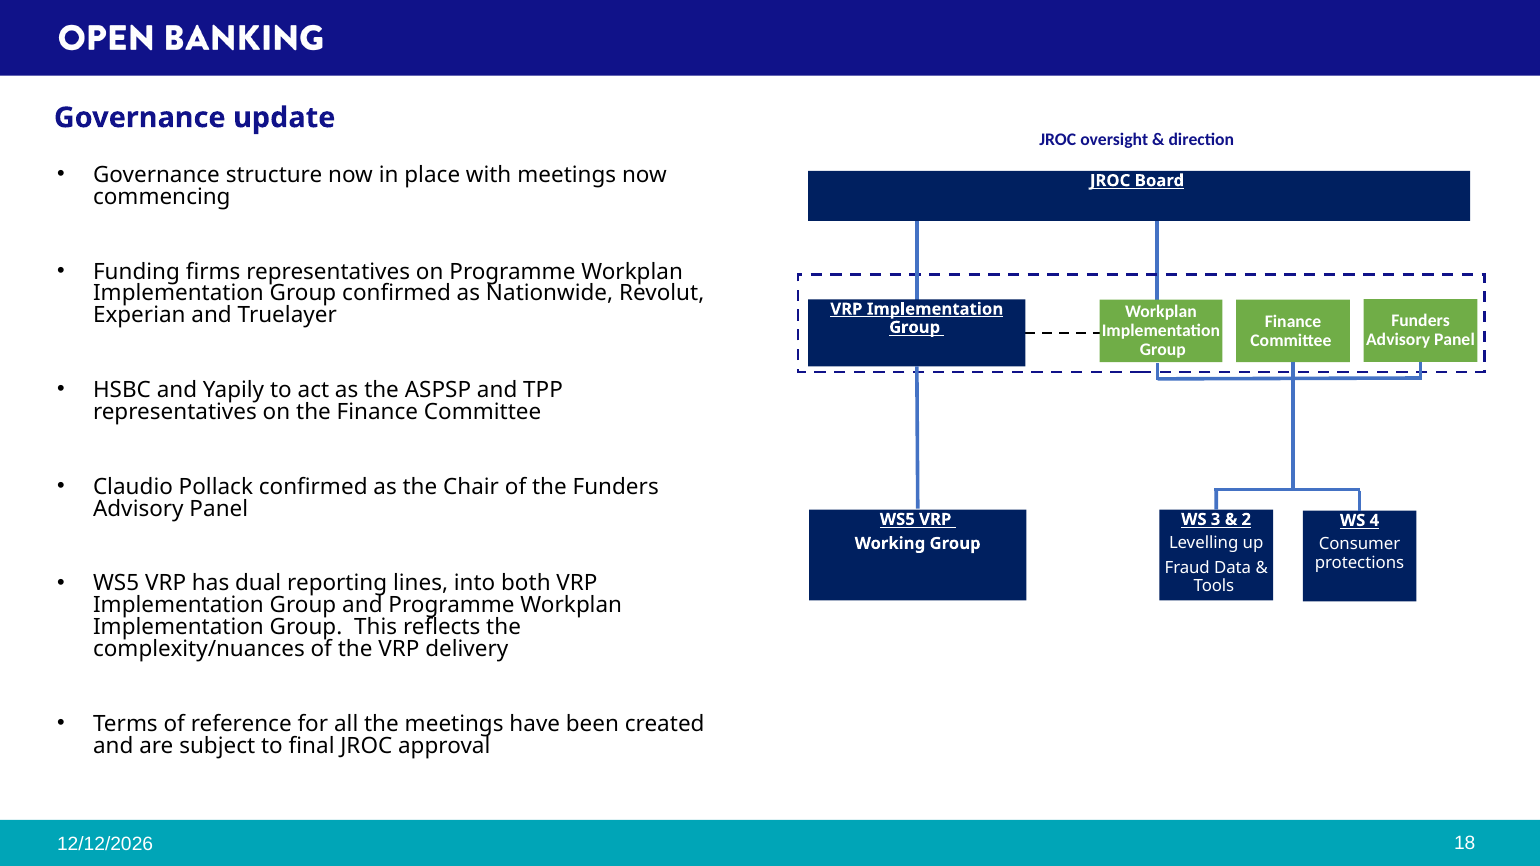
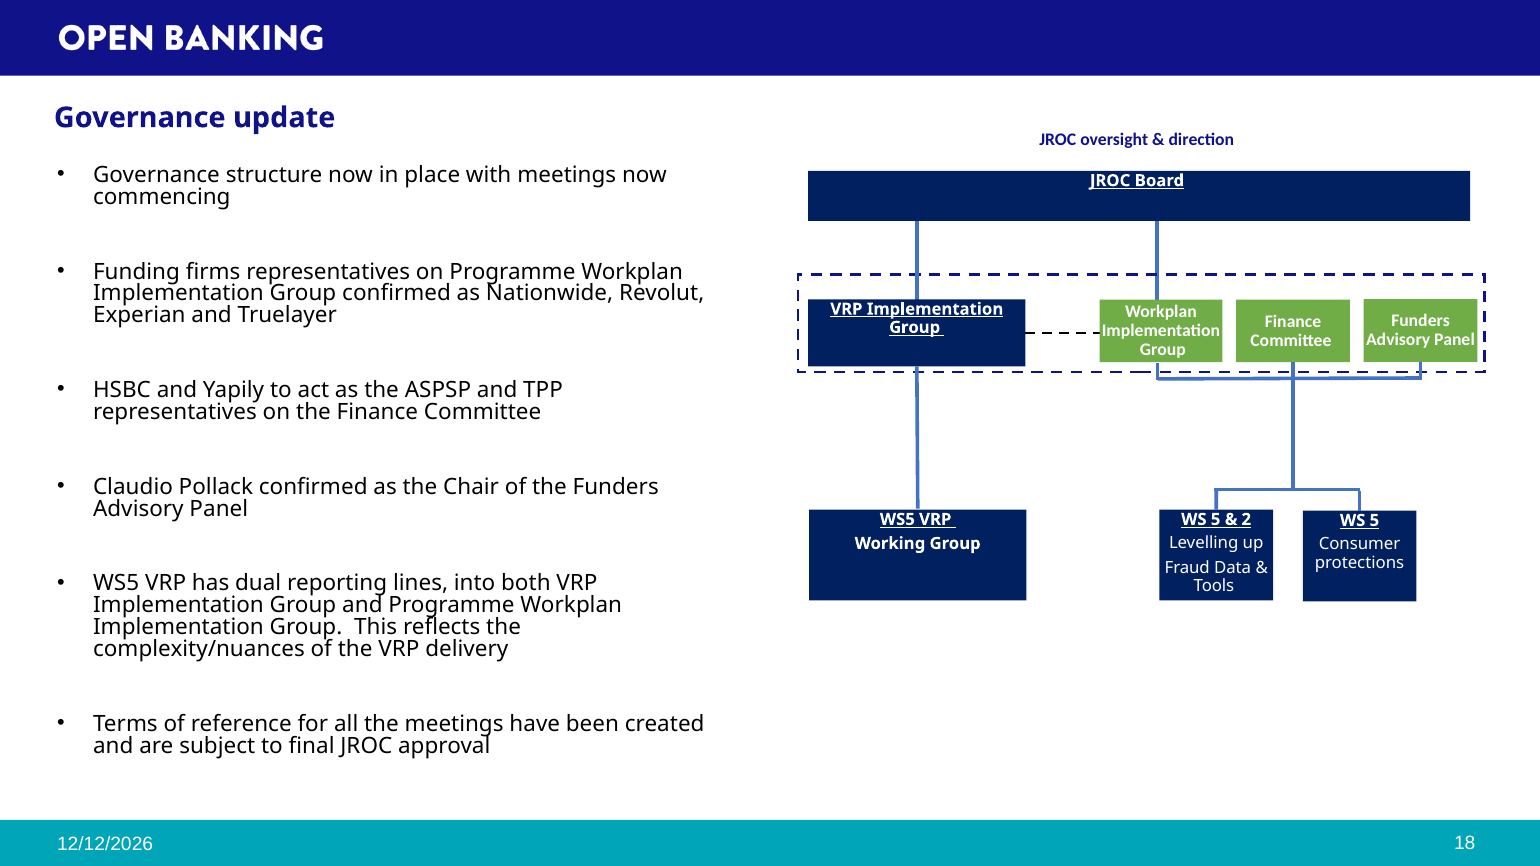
3: 3 -> 5 (1216, 520)
4: 4 -> 5 (1374, 521)
